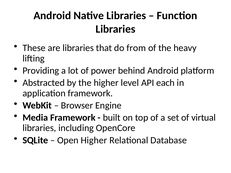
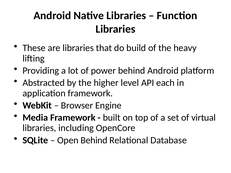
from: from -> build (136, 48)
Open Higher: Higher -> Behind (94, 140)
